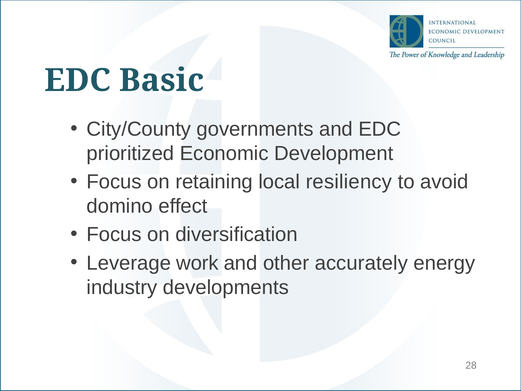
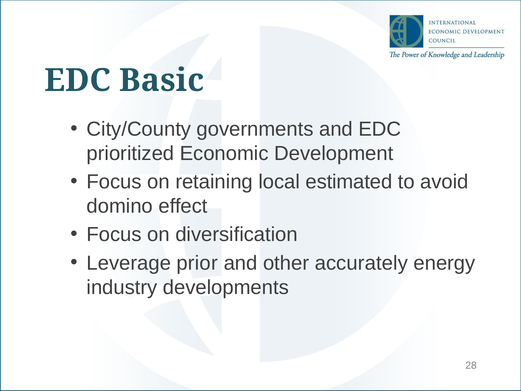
resiliency: resiliency -> estimated (349, 182)
work: work -> prior (197, 263)
